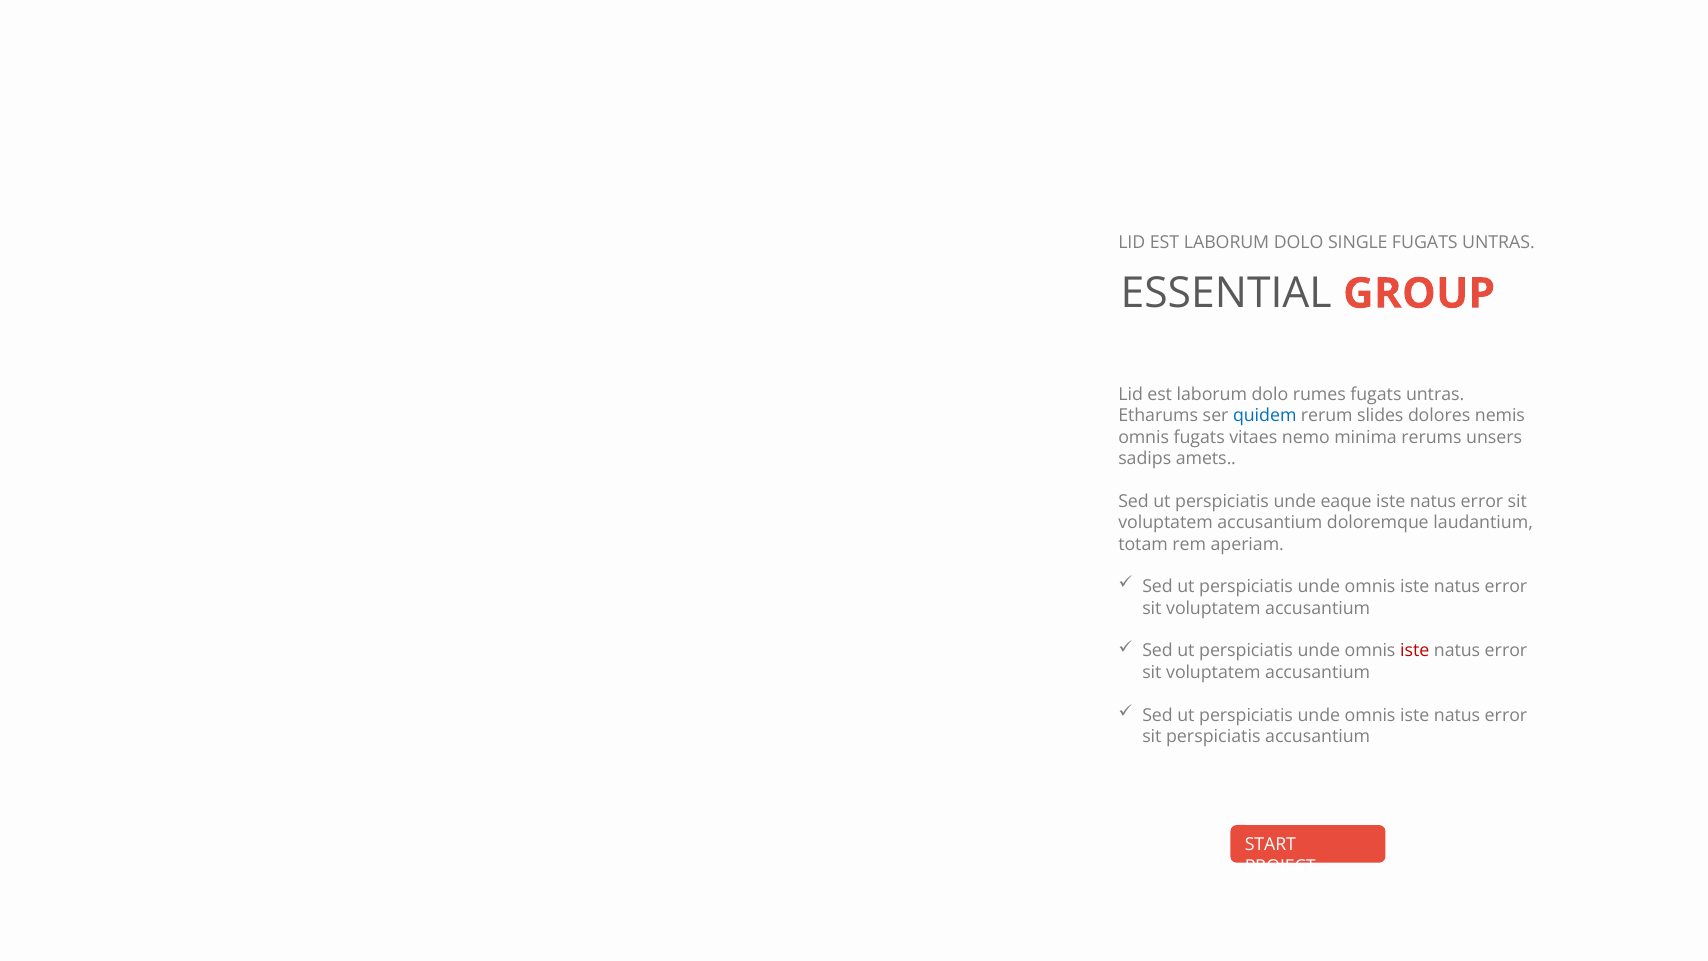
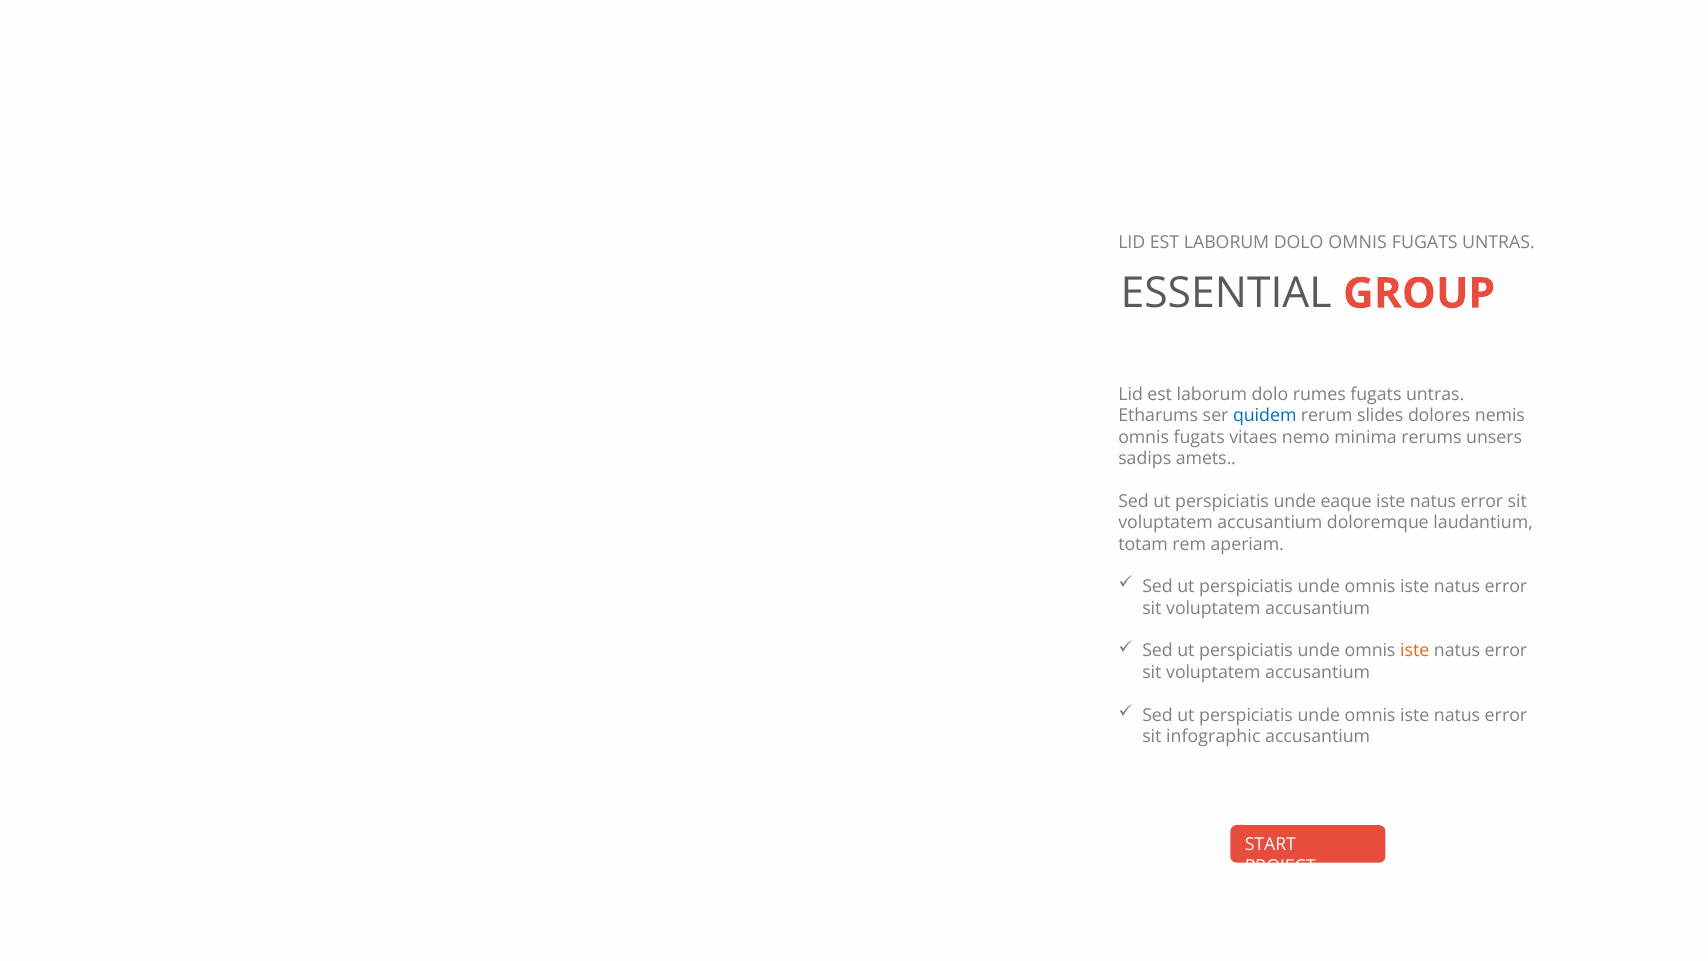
DOLO SINGLE: SINGLE -> OMNIS (1358, 242)
iste colour: red -> orange (1415, 651)
sit perspiciatis: perspiciatis -> infographic (1213, 736)
